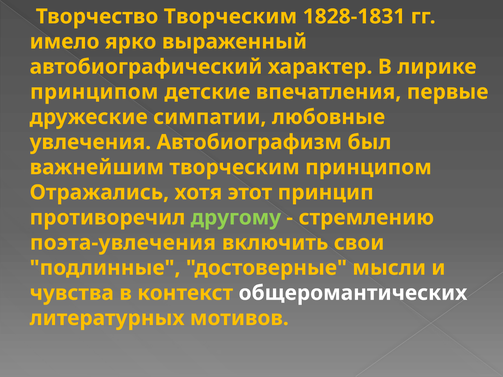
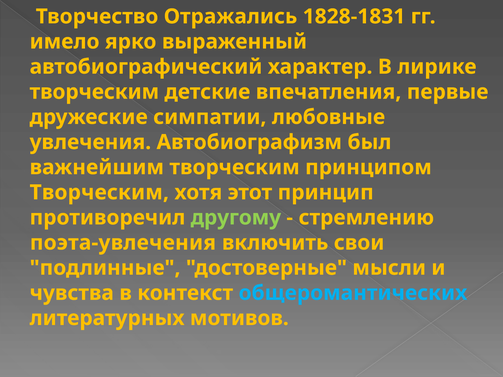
Творчество Творческим: Творческим -> Отражались (231, 17)
принципом: принципом -> творческим (94, 92)
Отражались: Отражались -> Творческим (99, 193)
общеромантических colour: white -> light blue (353, 293)
